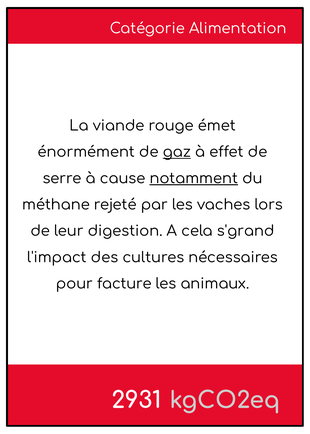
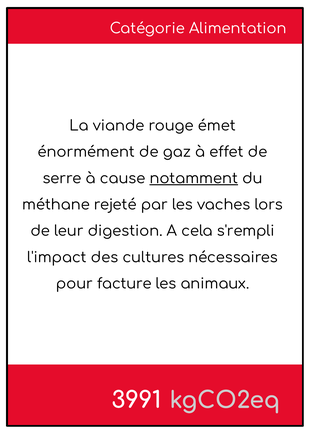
gaz underline: present -> none (177, 152)
s'grand: s'grand -> s'rempli (246, 231)
2931: 2931 -> 3991 (136, 400)
